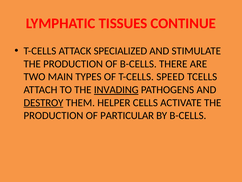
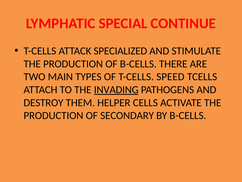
TISSUES: TISSUES -> SPECIAL (123, 23)
DESTROY underline: present -> none (43, 102)
PARTICULAR: PARTICULAR -> SECONDARY (127, 115)
